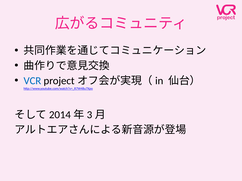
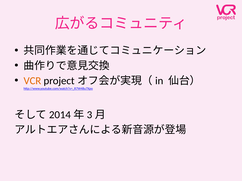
VCR colour: blue -> orange (32, 81)
